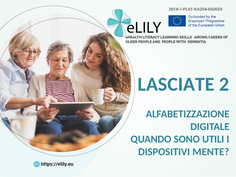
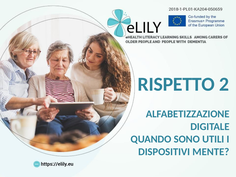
LASCIATE: LASCIATE -> RISPETTO (176, 84)
